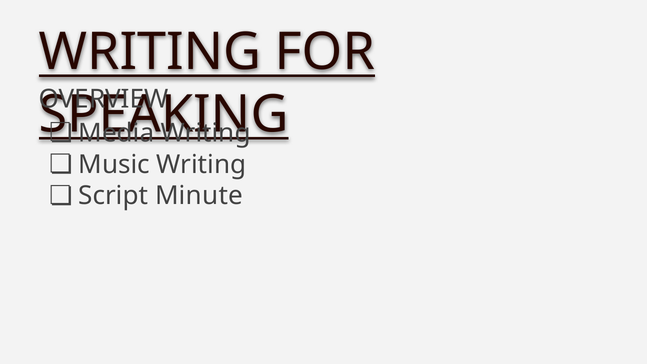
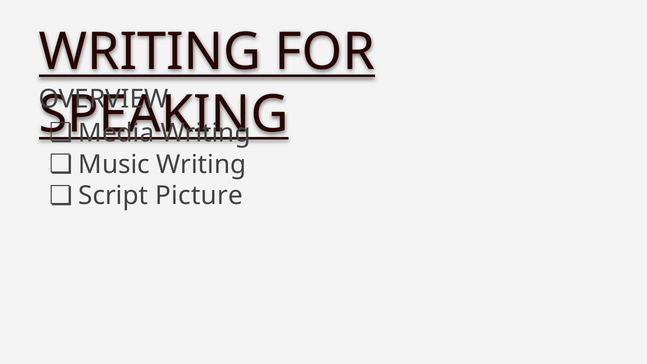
Minute: Minute -> Picture (199, 196)
